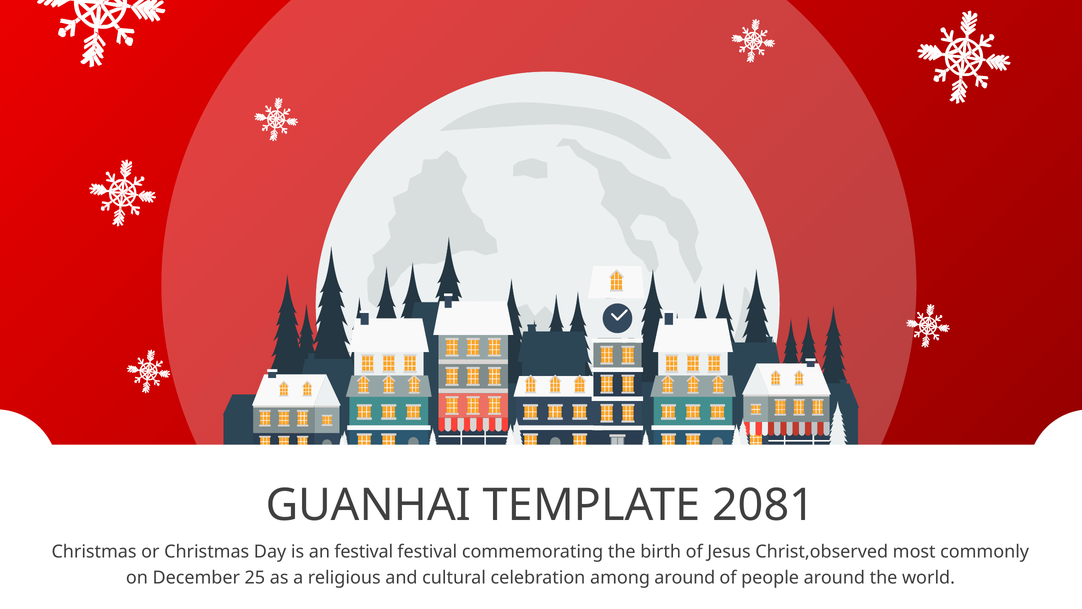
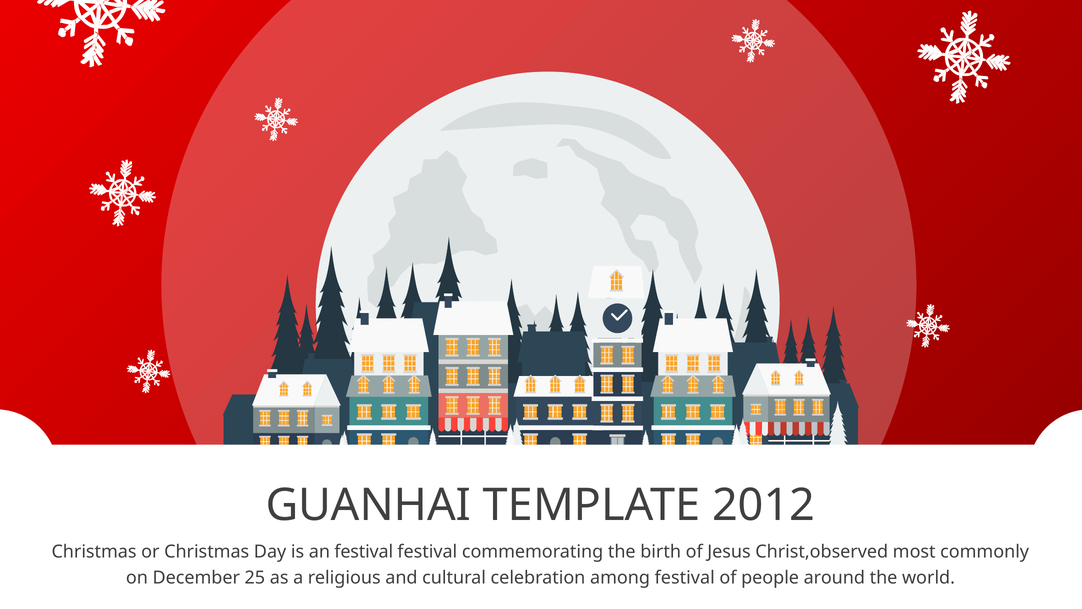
2081: 2081 -> 2012 (764, 505)
among around: around -> festival (685, 577)
